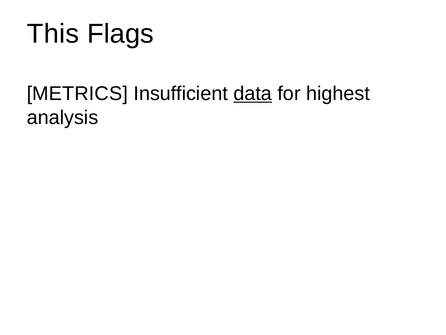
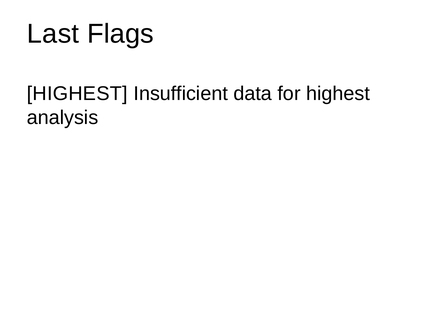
This: This -> Last (53, 34)
METRICS: METRICS -> HIGHEST (77, 94)
data underline: present -> none (253, 94)
